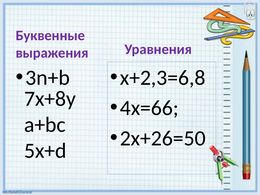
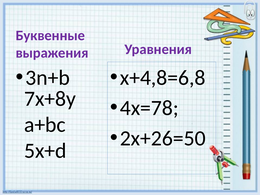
x+2,3=6,8: x+2,3=6,8 -> x+4,8=6,8 (163, 78)
4x=66: 4x=66 -> 4x=78 (149, 108)
